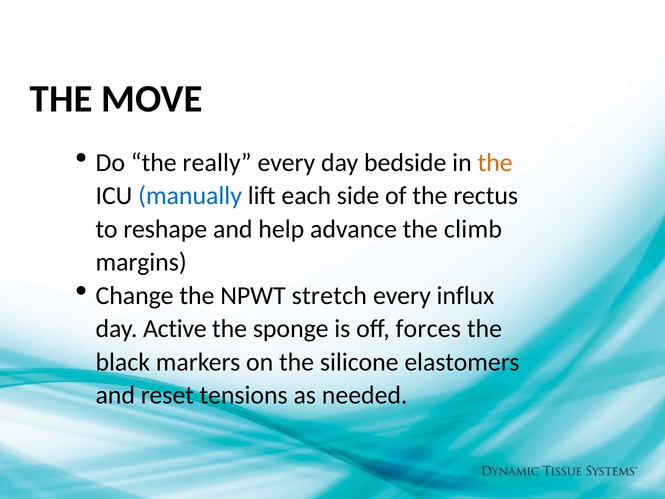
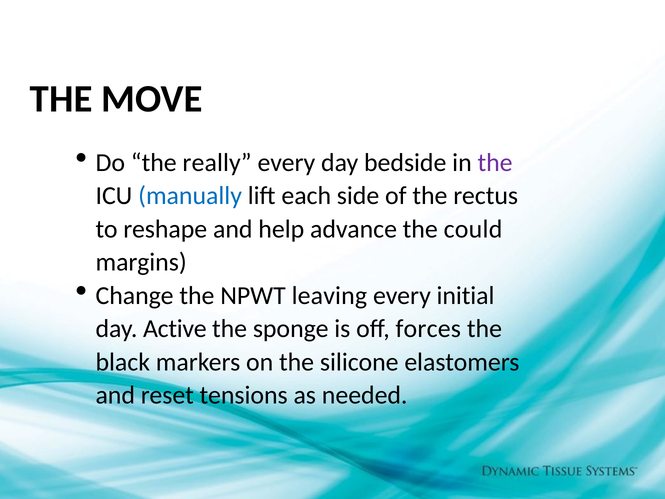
the colour: orange -> purple (495, 162)
climb: climb -> could (473, 229)
stretch: stretch -> leaving (329, 295)
influx: influx -> initial (466, 295)
